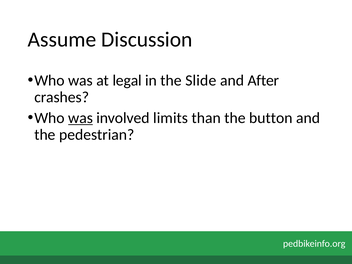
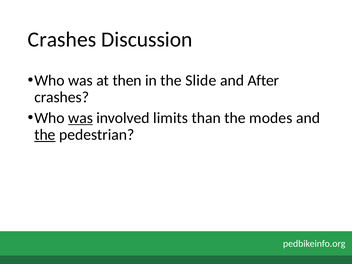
Assume: Assume -> Crashes (62, 39)
legal: legal -> then (127, 80)
button: button -> modes (271, 118)
the underline: none -> present (45, 135)
